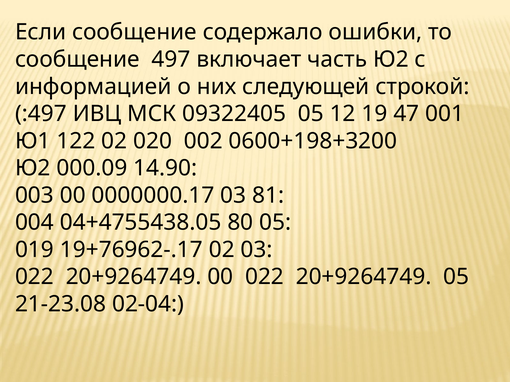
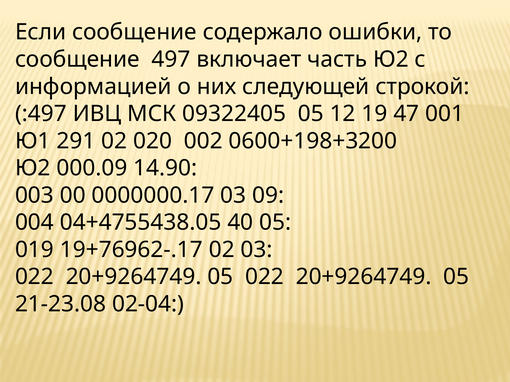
122: 122 -> 291 (76, 141)
81: 81 -> 09 (268, 195)
80: 80 -> 40 (240, 223)
00: 00 -> 05 (220, 277)
